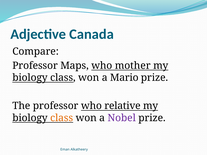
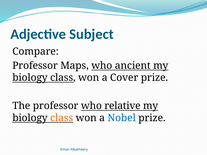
Canada: Canada -> Subject (91, 34)
mother: mother -> ancient (133, 66)
Mario: Mario -> Cover (124, 78)
Nobel colour: purple -> blue (122, 118)
